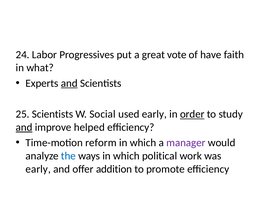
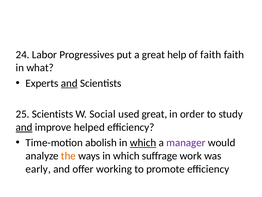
vote: vote -> help (177, 54)
of have: have -> faith (211, 54)
used early: early -> great (154, 114)
order underline: present -> none (192, 114)
reform: reform -> abolish (101, 142)
which underline: none -> present (143, 142)
the colour: blue -> orange (68, 155)
political: political -> suffrage (160, 155)
addition: addition -> working (114, 169)
